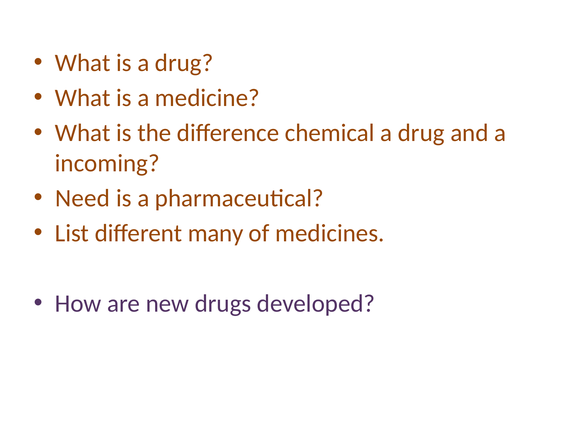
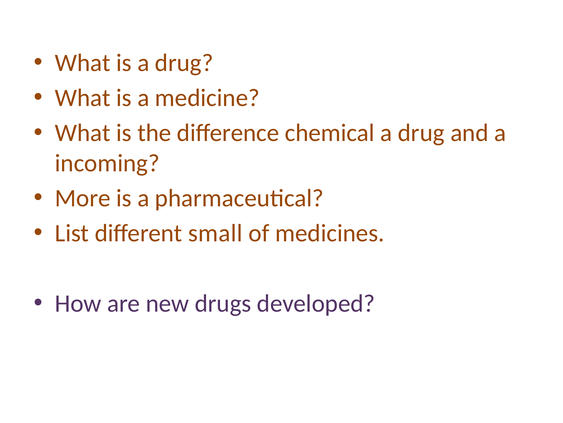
Need: Need -> More (83, 198)
many: many -> small (215, 233)
